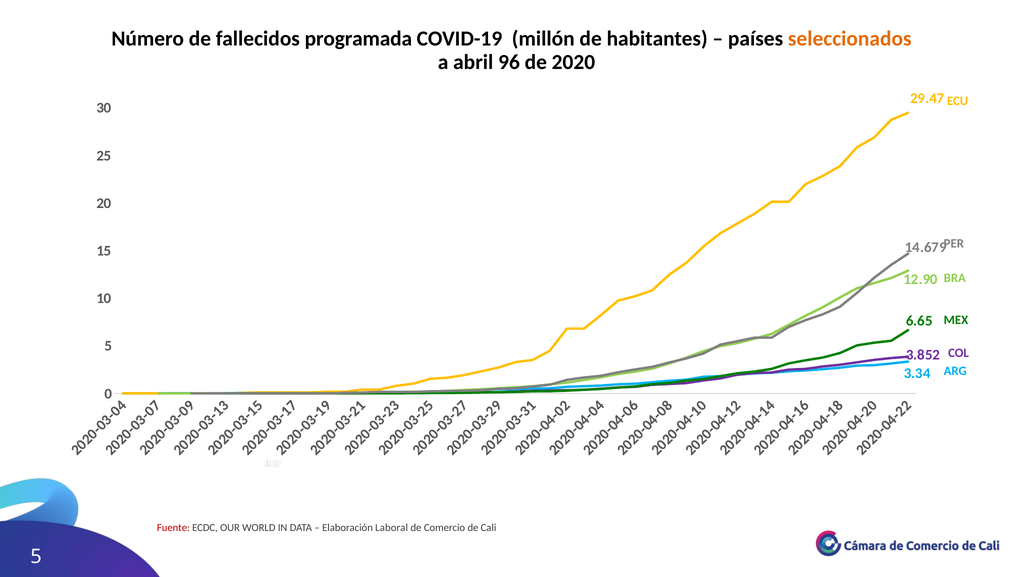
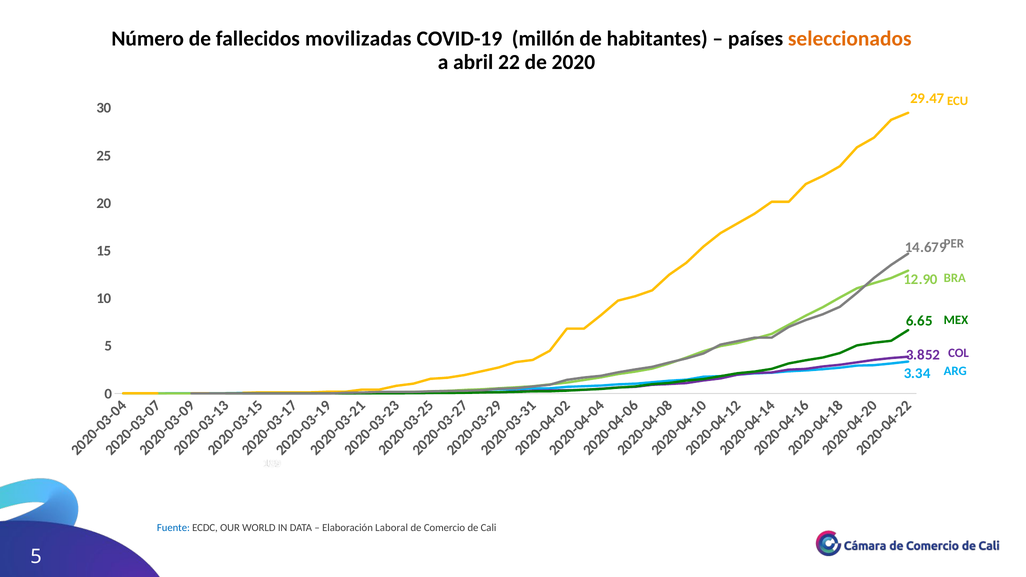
programada: programada -> movilizadas (358, 39)
96: 96 -> 22 (509, 62)
Fuente colour: red -> blue (173, 528)
